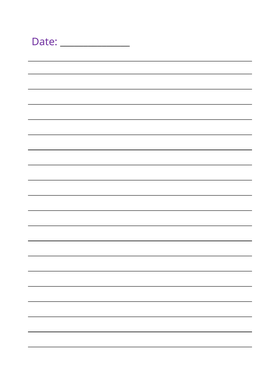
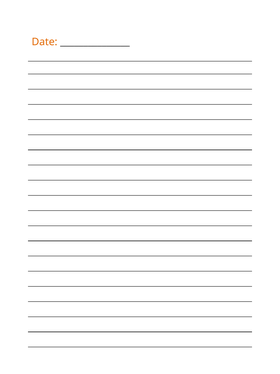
Date colour: purple -> orange (45, 42)
